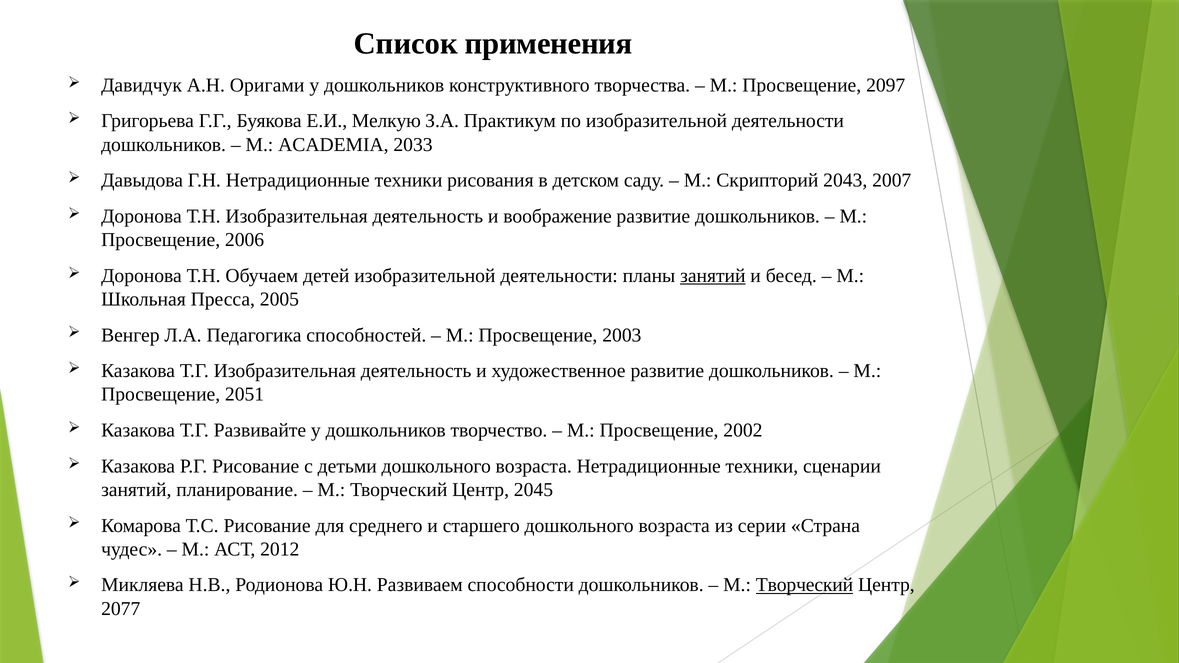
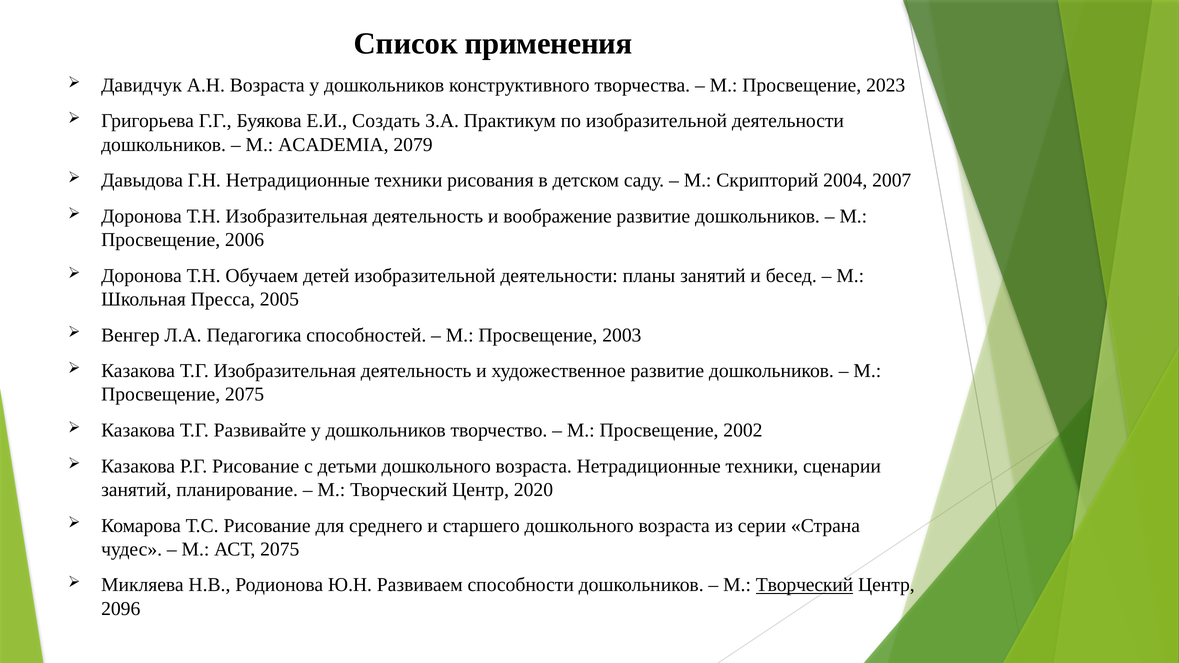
А.Н Оригами: Оригами -> Возраста (267, 85)
2097: 2097 -> 2023 (886, 85)
Мелкую: Мелкую -> Создать (386, 121)
2033: 2033 -> 2079 (413, 145)
2043: 2043 -> 2004 (845, 180)
занятий underline: present -> none (713, 276)
Просвещение 2051: 2051 -> 2075 (245, 395)
2045: 2045 -> 2020 (533, 490)
АСТ 2012: 2012 -> 2075 (280, 549)
2077: 2077 -> 2096 (121, 609)
